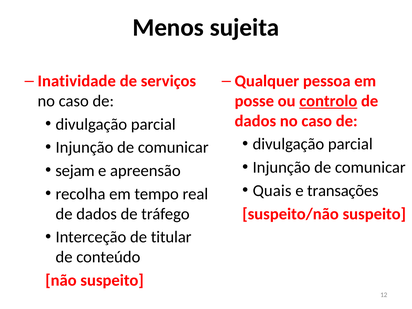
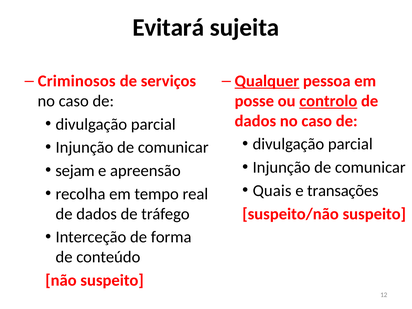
Menos: Menos -> Evitará (168, 28)
Inatividade: Inatividade -> Criminosos (77, 81)
Qualquer underline: none -> present (267, 81)
titular: titular -> forma (171, 237)
